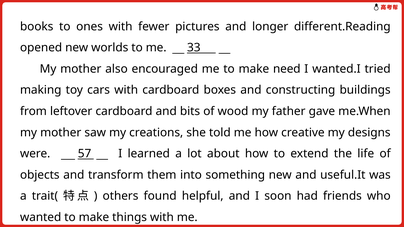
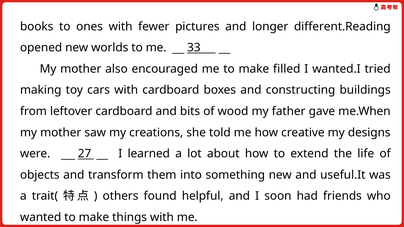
need: need -> filled (287, 69)
57: 57 -> 27 (85, 154)
